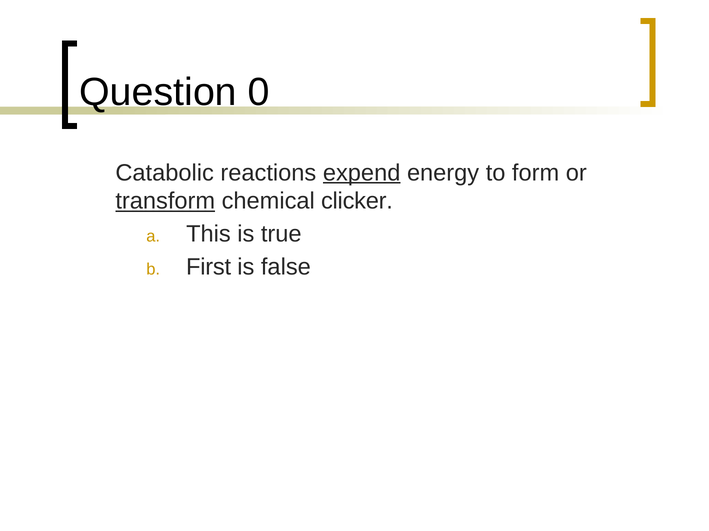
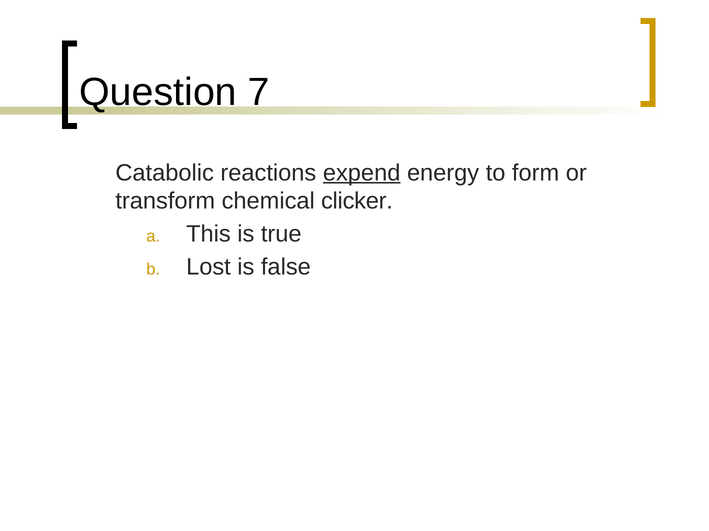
0: 0 -> 7 (259, 93)
transform underline: present -> none (165, 201)
First: First -> Lost (208, 268)
